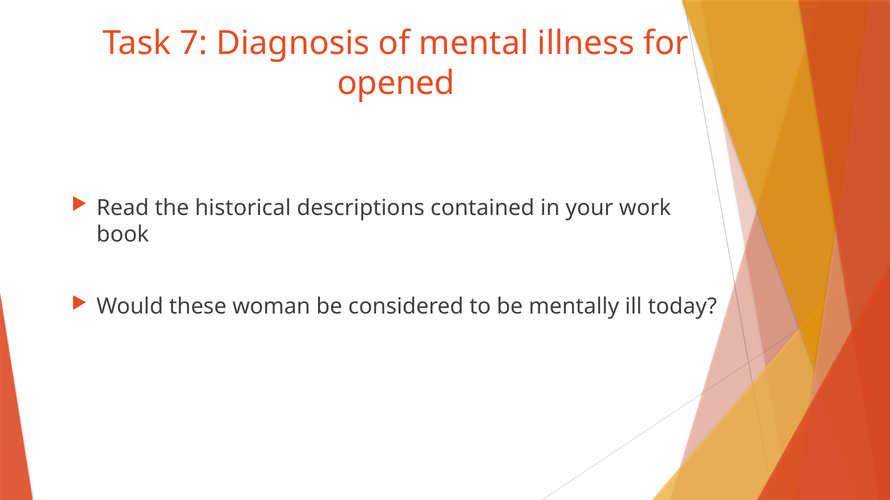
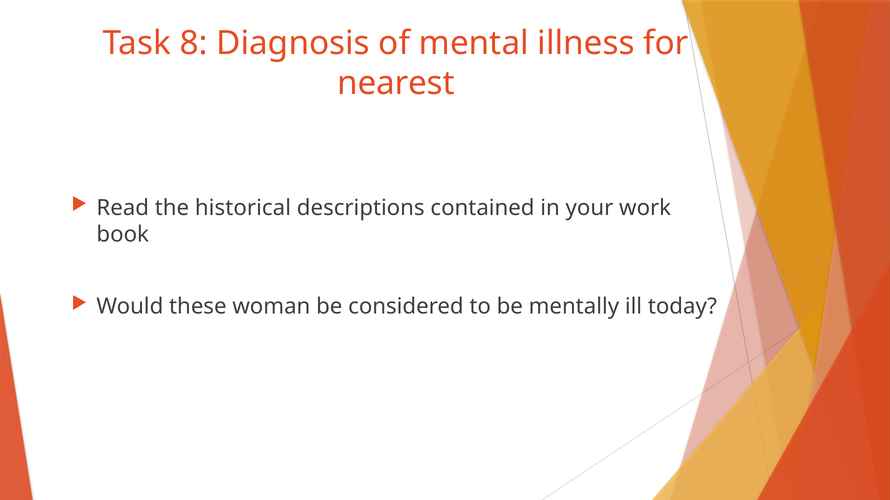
7: 7 -> 8 (194, 43)
opened: opened -> nearest (396, 83)
